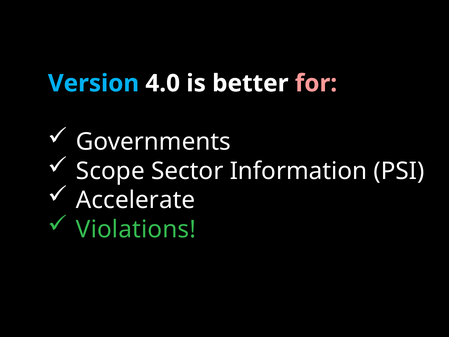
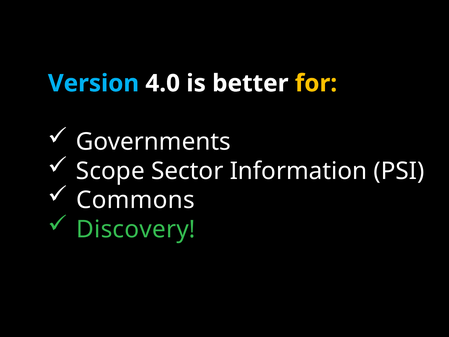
for colour: pink -> yellow (316, 83)
Accelerate: Accelerate -> Commons (136, 200)
Violations: Violations -> Discovery (136, 229)
